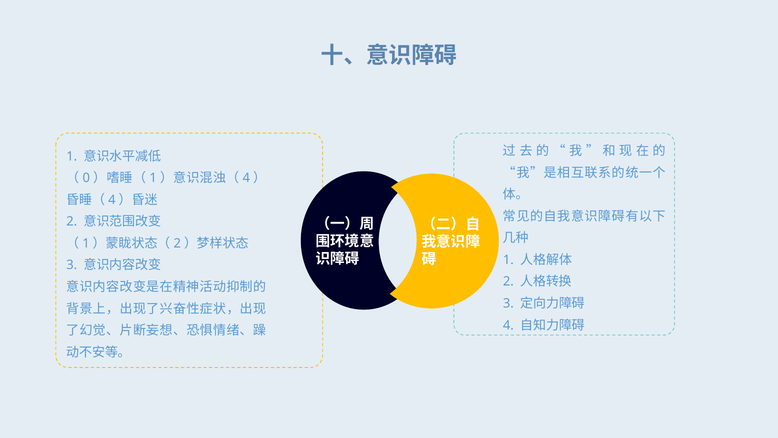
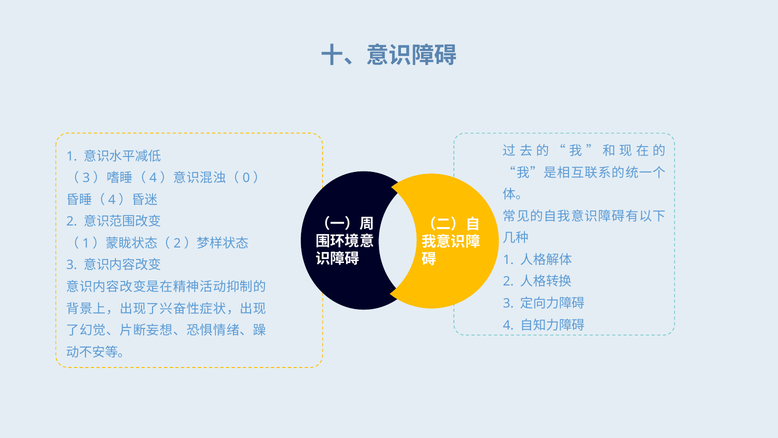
0: 0 -> 3 (86, 178)
1: 1 -> 4 (153, 178)
4: 4 -> 0 (246, 178)
